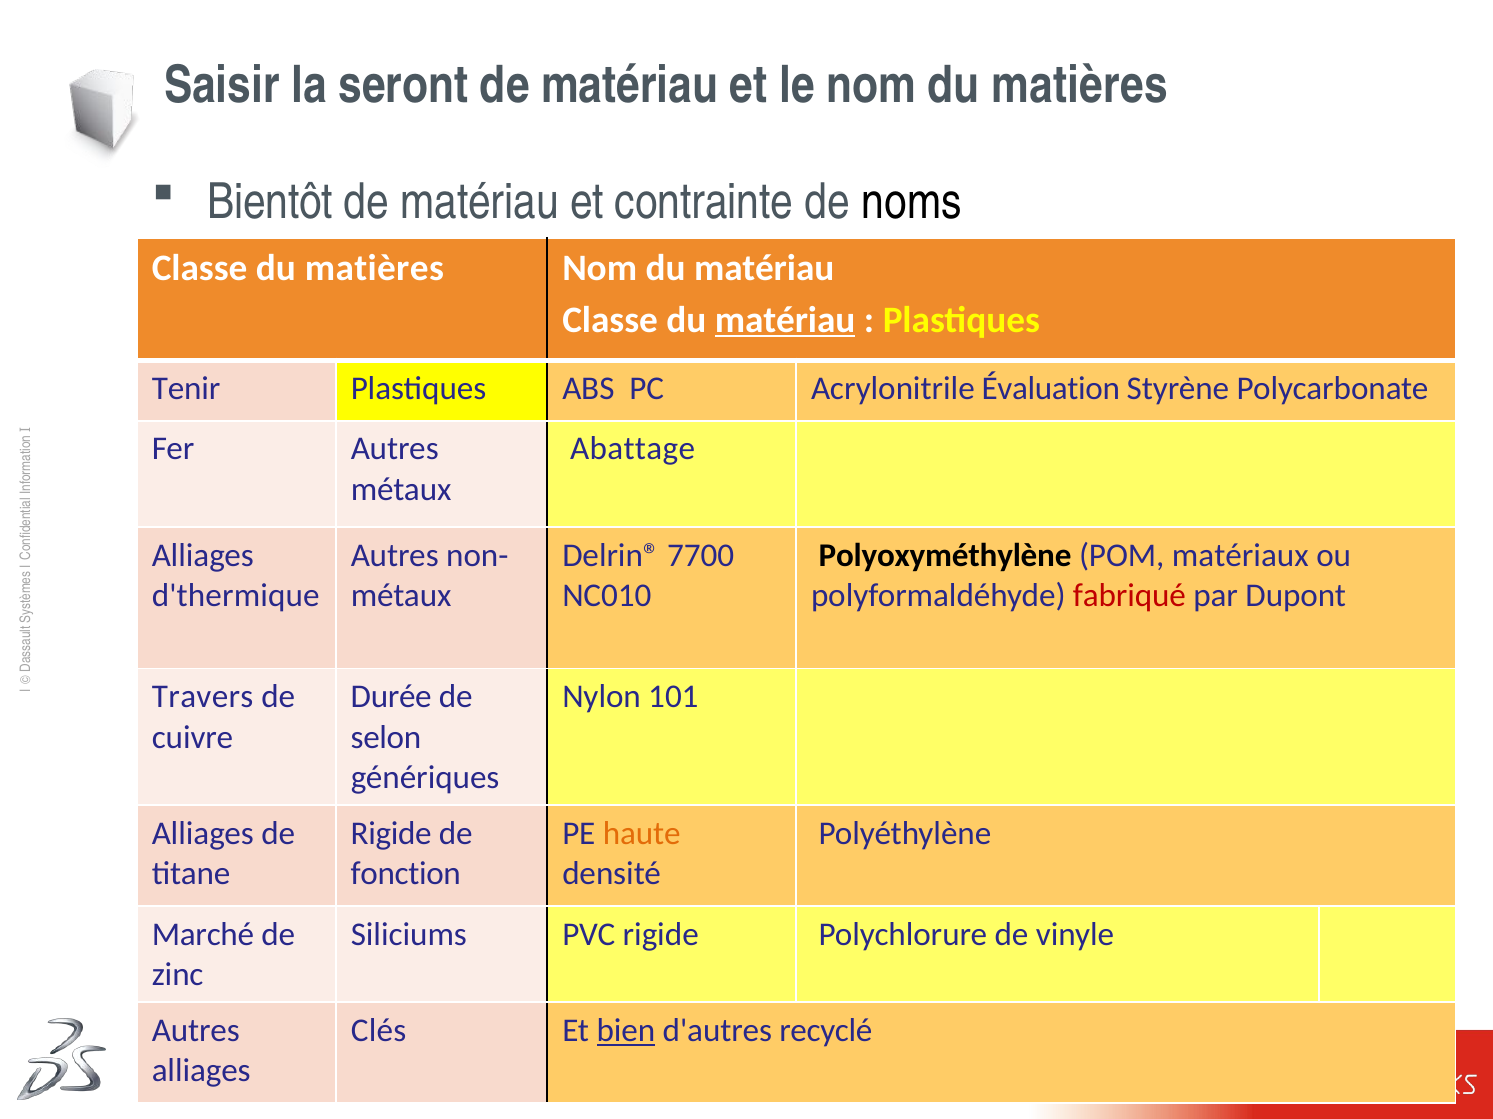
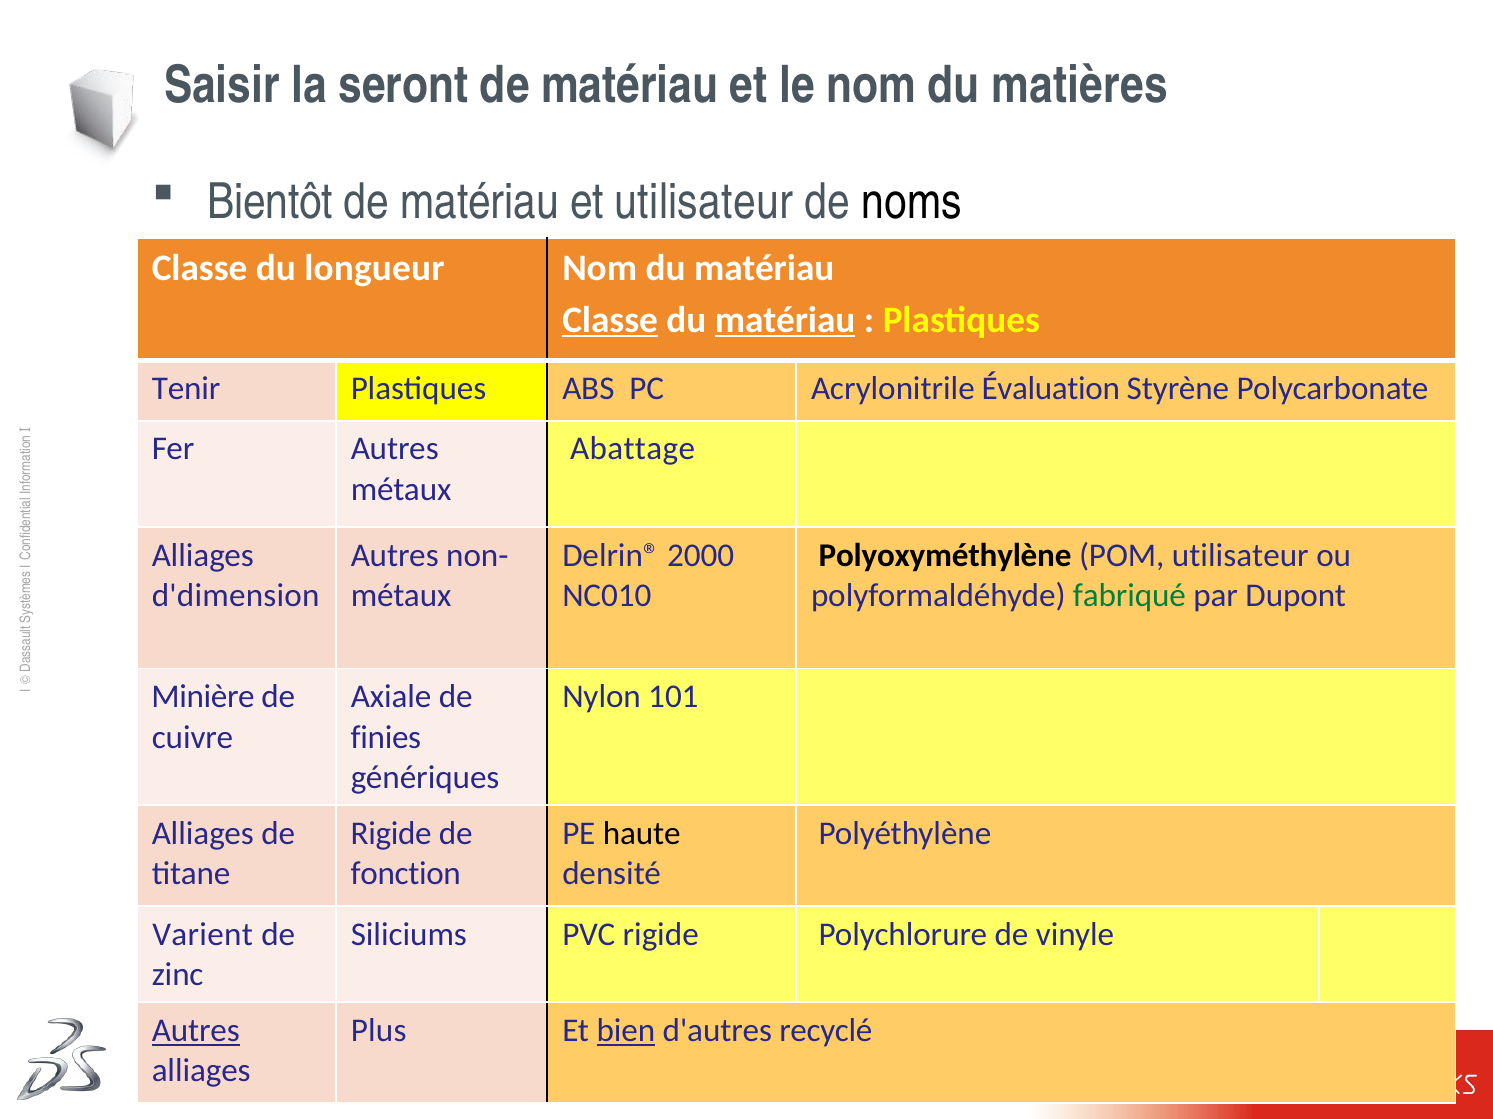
et contrainte: contrainte -> utilisateur (704, 203)
Classe du matières: matières -> longueur (374, 269)
Classe underline: none -> present (610, 320)
7700: 7700 -> 2000 (701, 555)
POM matériaux: matériaux -> utilisateur (1240, 555)
d'thermique: d'thermique -> d'dimension (236, 596)
fabriqué colour: red -> green (1129, 596)
Travers: Travers -> Minière (203, 697)
Durée: Durée -> Axiale (391, 697)
selon: selon -> finies (386, 738)
haute colour: orange -> black (642, 834)
Marché: Marché -> Varient (203, 935)
Autres underline: none -> present (196, 1031)
Clés: Clés -> Plus (379, 1031)
